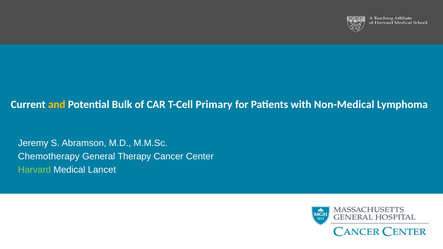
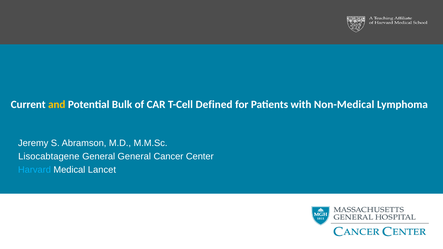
Primary: Primary -> Defined (214, 105)
Chemotherapy: Chemotherapy -> Lisocabtagene (49, 157)
General Therapy: Therapy -> General (134, 157)
Harvard colour: light green -> light blue (35, 170)
